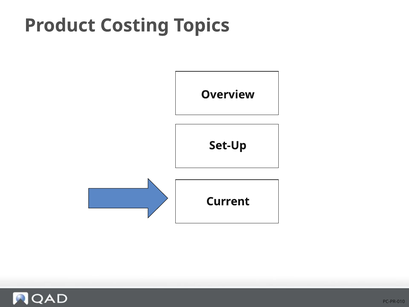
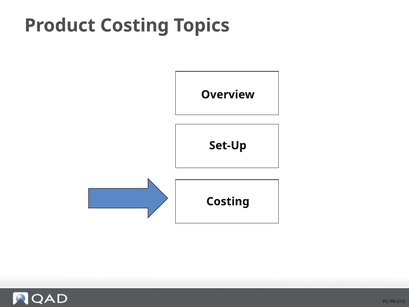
Current: Current -> Costing (228, 201)
